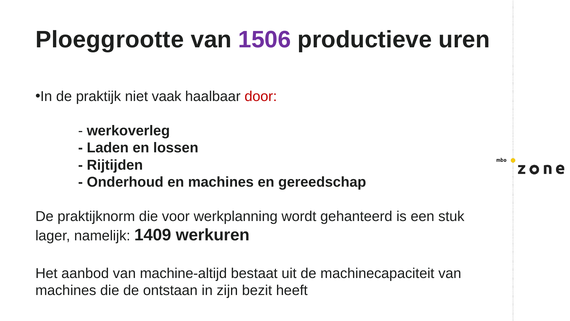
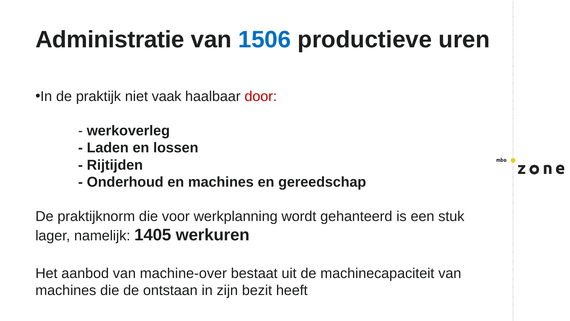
Ploeggrootte: Ploeggrootte -> Administratie (110, 40)
1506 colour: purple -> blue (265, 40)
1409: 1409 -> 1405 (153, 235)
machine-altijd: machine-altijd -> machine-over (183, 273)
